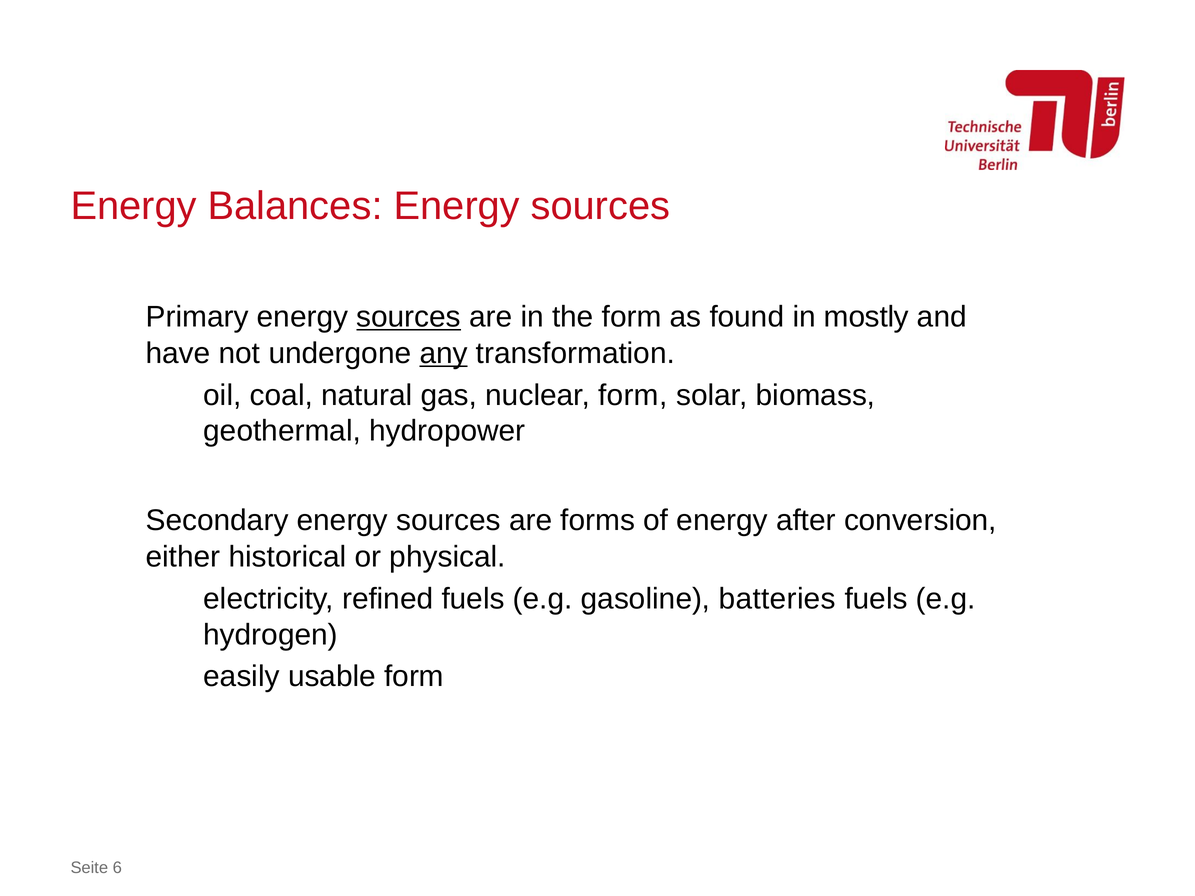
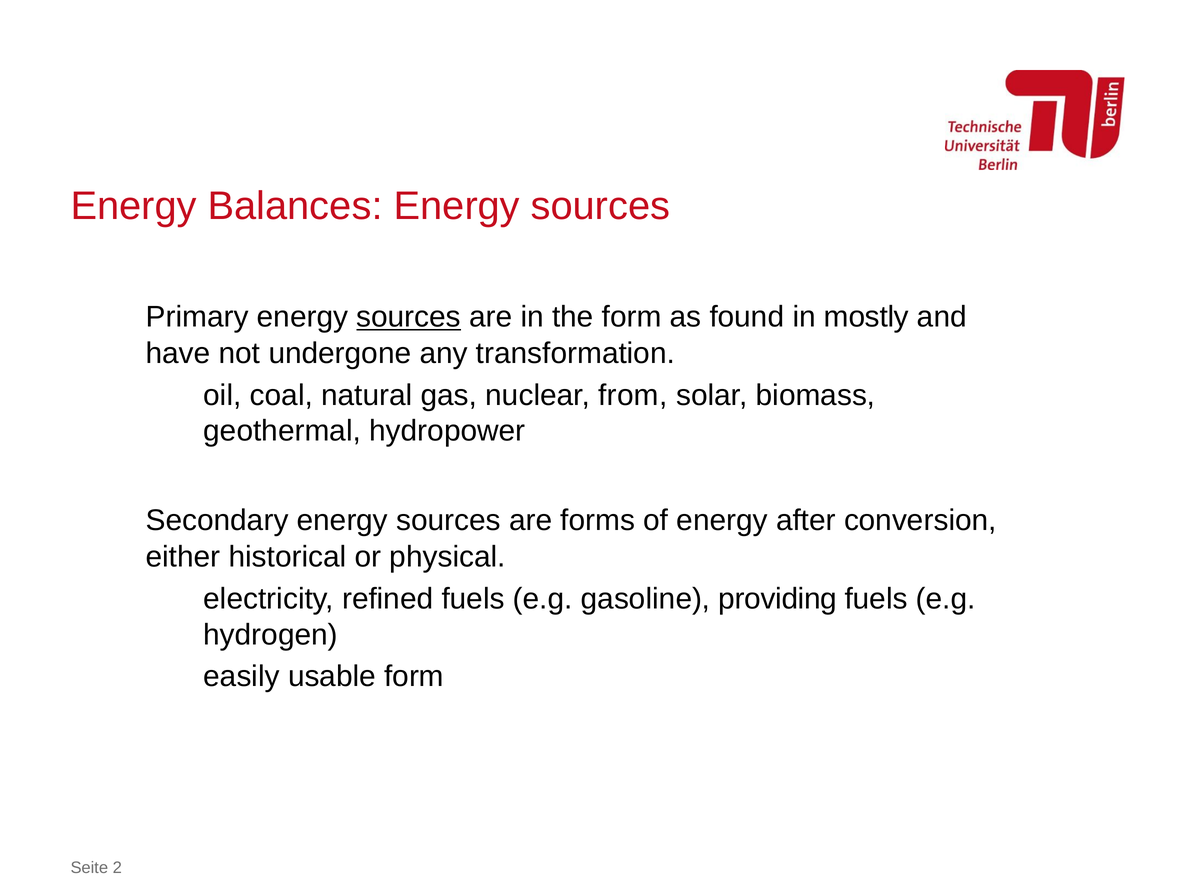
any underline: present -> none (444, 353)
nuclear form: form -> from (633, 395)
batteries: batteries -> providing (778, 599)
6: 6 -> 2 (117, 868)
